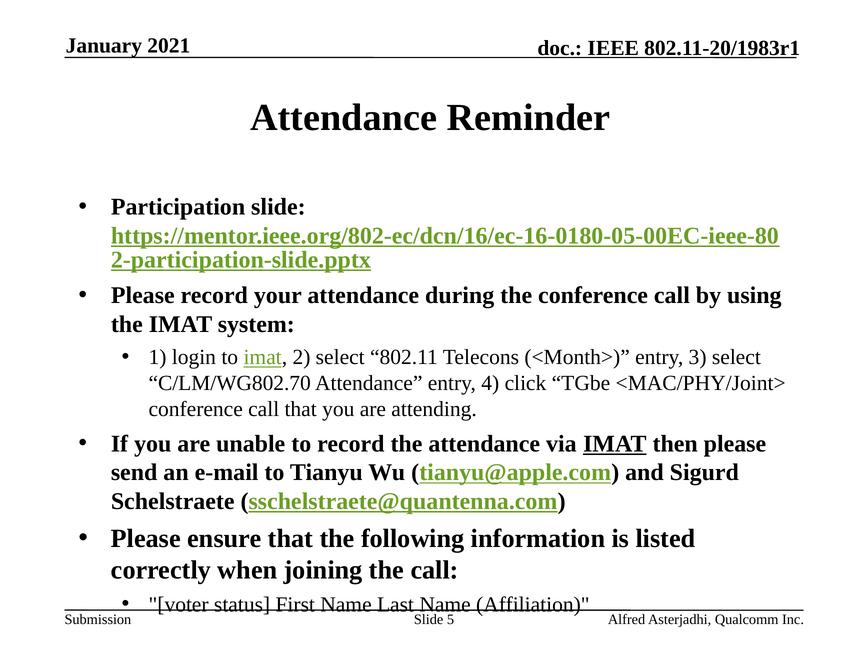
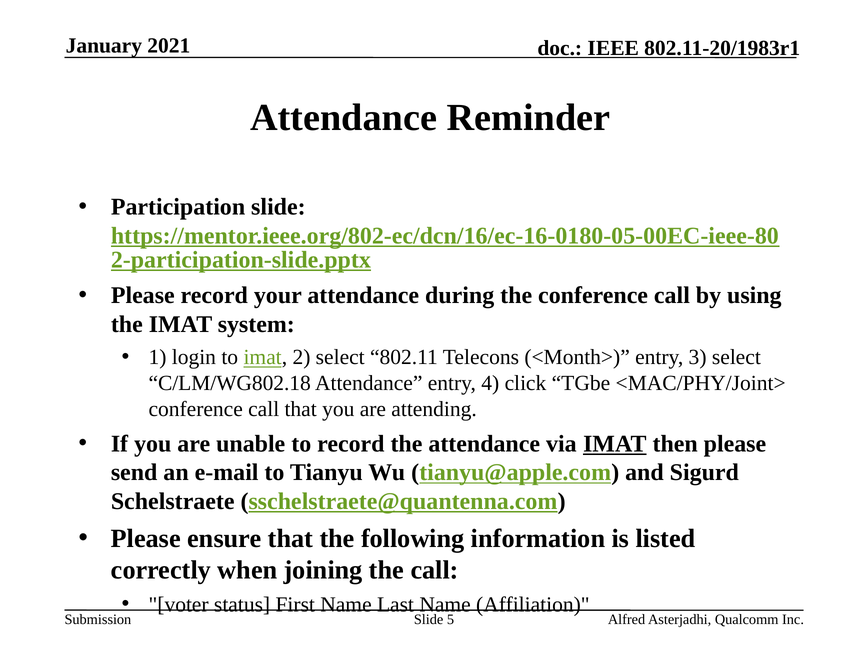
C/LM/WG802.70: C/LM/WG802.70 -> C/LM/WG802.18 (230, 383)
